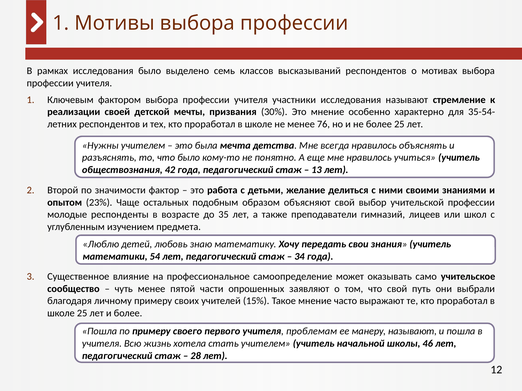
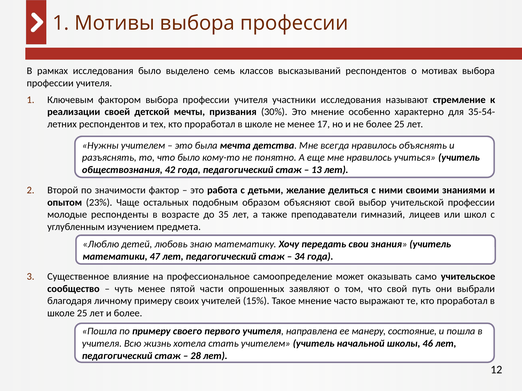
76: 76 -> 17 (323, 124)
54: 54 -> 47 (155, 257)
проблемам: проблемам -> направлена (312, 332)
манеру называют: называют -> состояние (412, 332)
